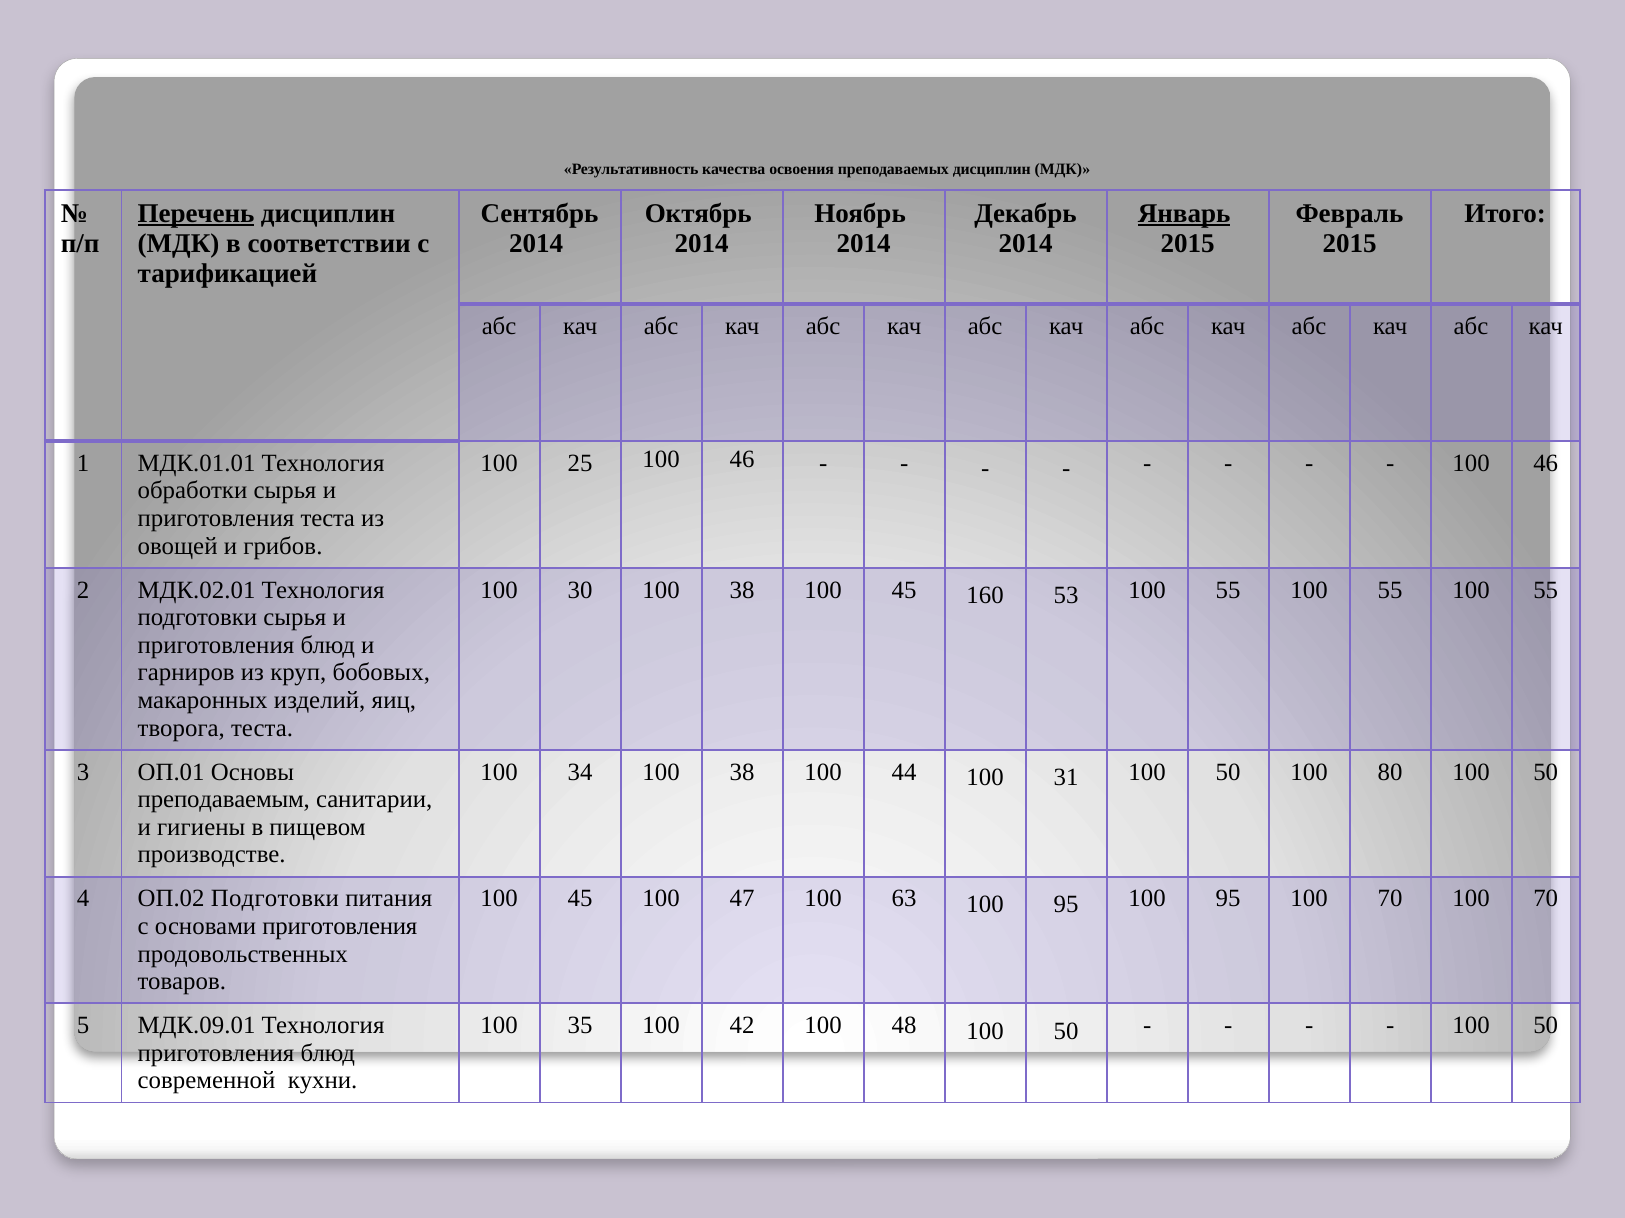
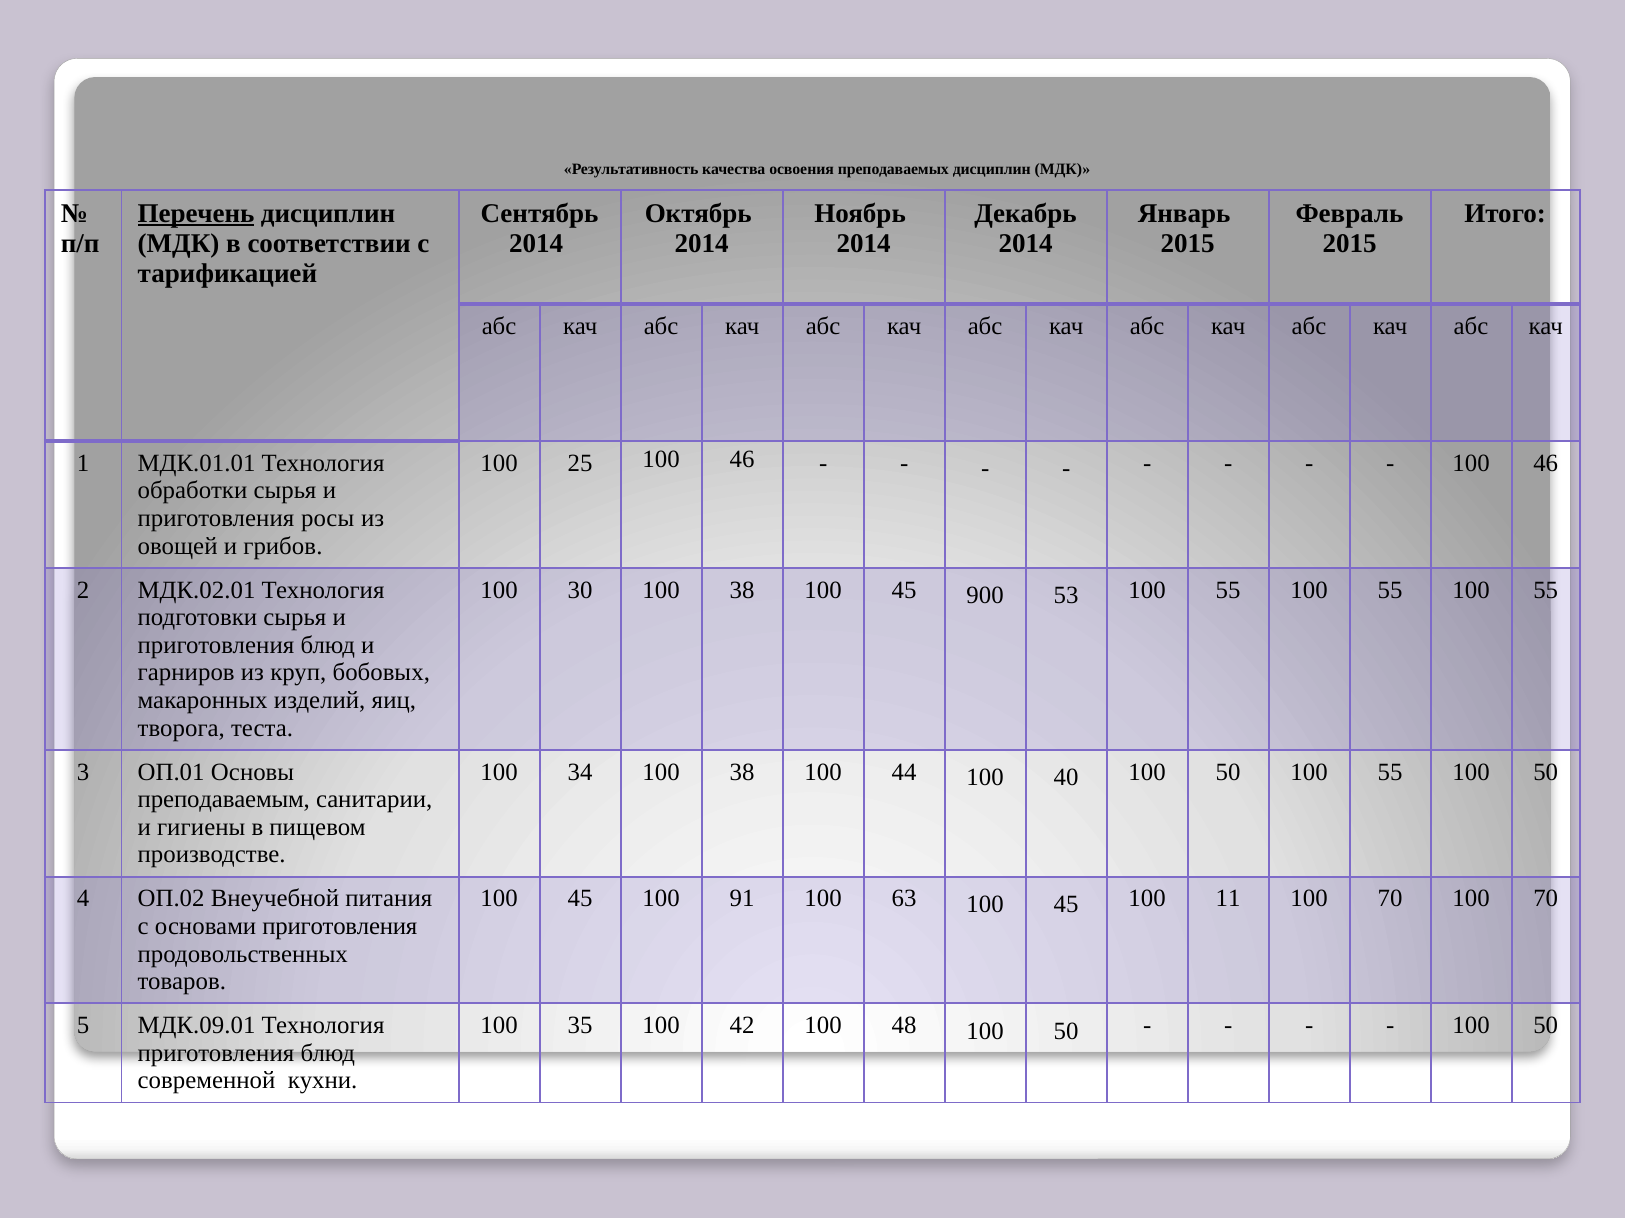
Январь underline: present -> none (1184, 214)
приготовления теста: теста -> росы (328, 519)
160: 160 -> 900 (985, 596)
31: 31 -> 40 (1066, 778)
50 100 80: 80 -> 55 (1390, 772)
ОП.02 Подготовки: Подготовки -> Внеучебной (275, 899)
47: 47 -> 91 (742, 899)
63 100 95: 95 -> 45 (1066, 905)
95: 95 -> 11 (1228, 899)
